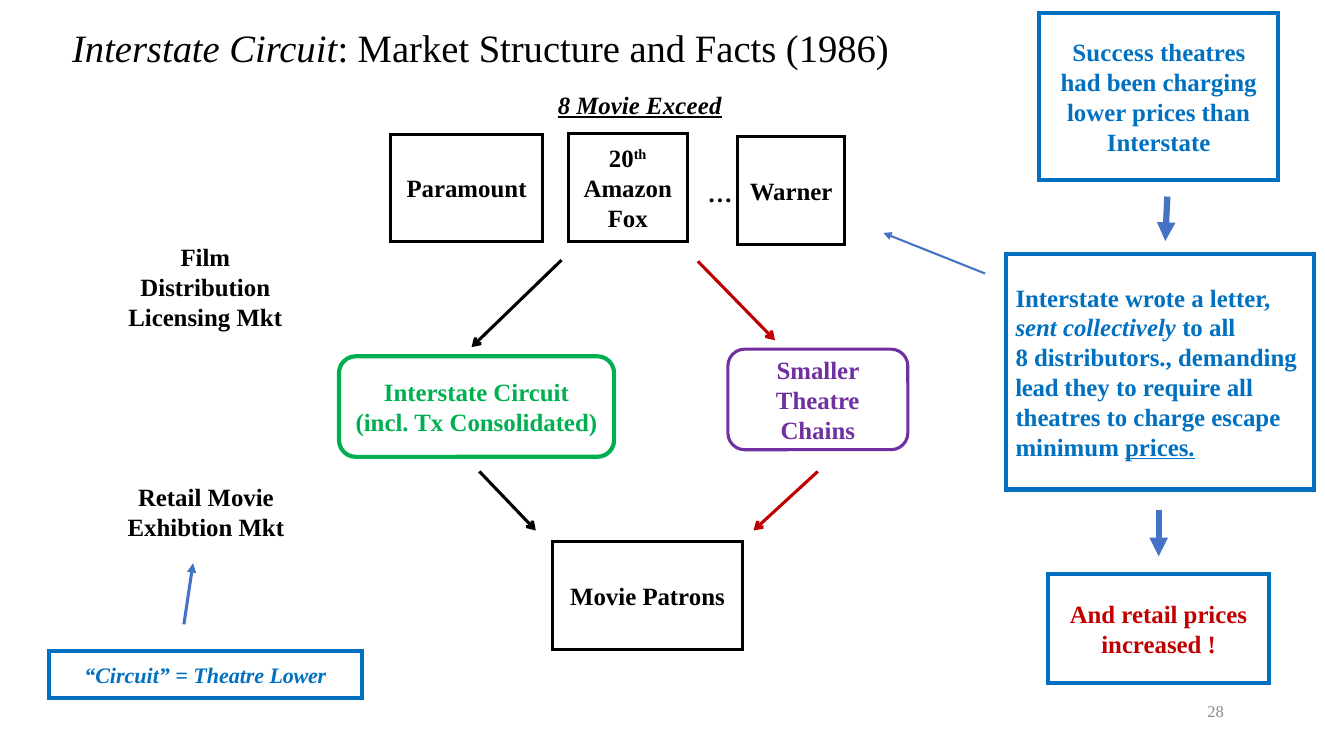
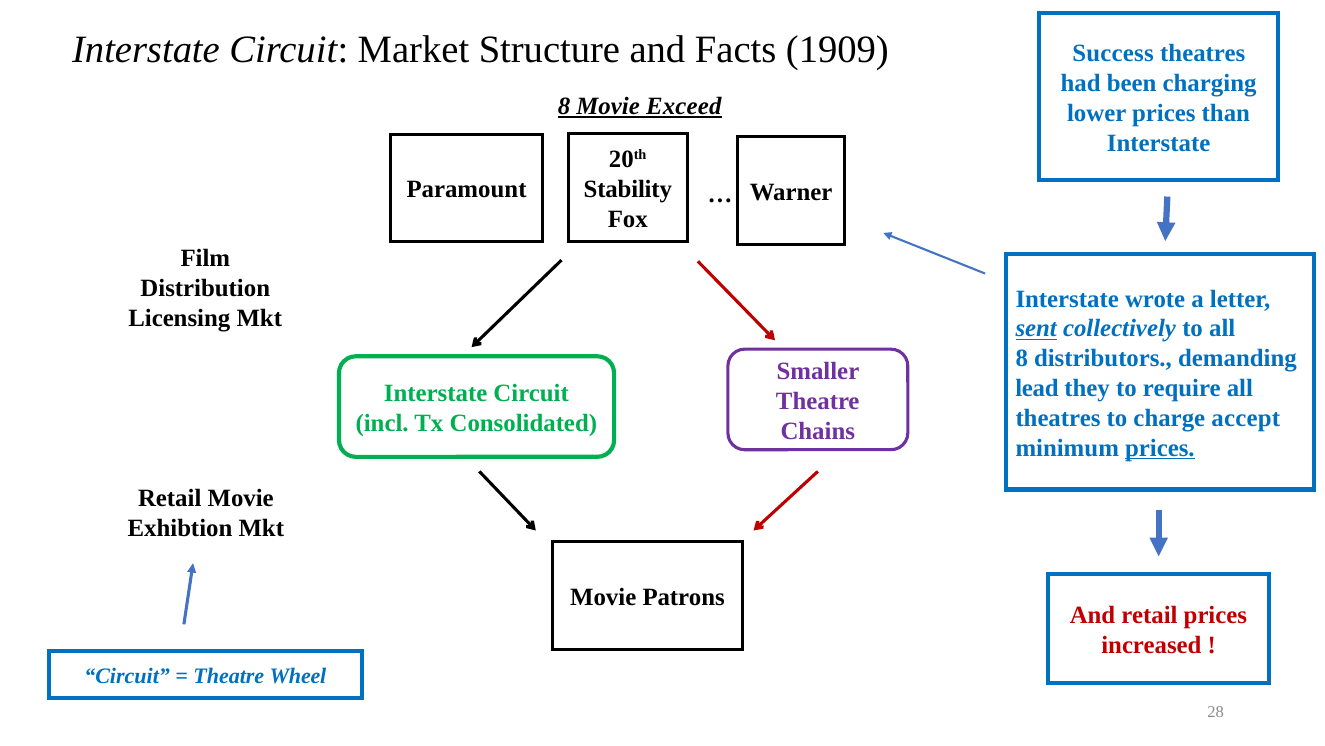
1986: 1986 -> 1909 (837, 49)
Amazon: Amazon -> Stability (628, 189)
sent underline: none -> present (1036, 328)
escape: escape -> accept (1246, 418)
Theatre Lower: Lower -> Wheel (298, 675)
